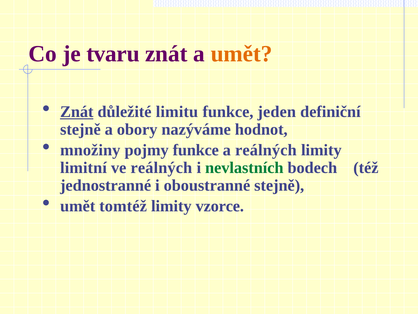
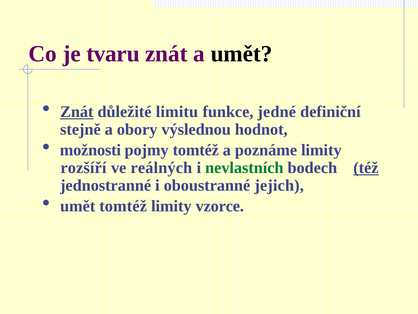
umět colour: orange -> black (242, 54)
jeden: jeden -> jedné (277, 112)
nazýváme: nazýváme -> výslednou (196, 129)
množiny: množiny -> možnosti (90, 150)
pojmy funkce: funkce -> tomtéž (196, 150)
a reálných: reálných -> poznáme (266, 150)
limitní: limitní -> rozšíří (83, 167)
též underline: none -> present (366, 167)
oboustranné stejně: stejně -> jejich (279, 185)
